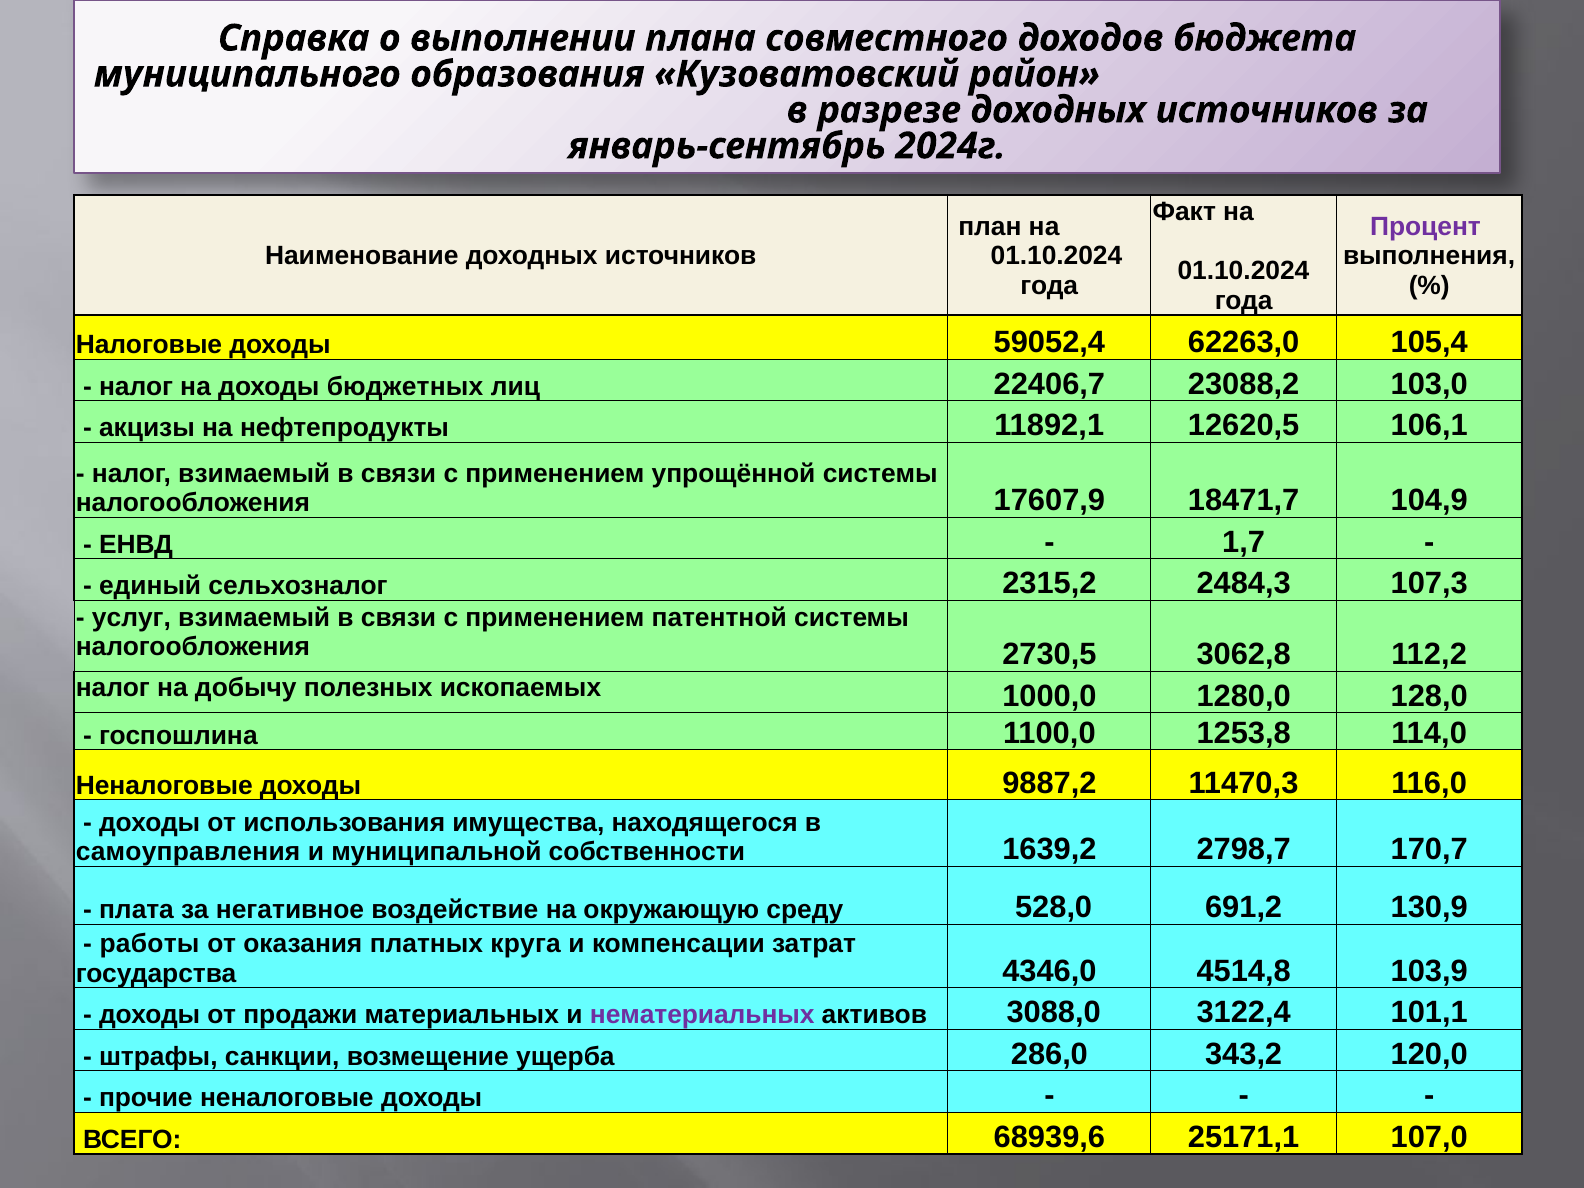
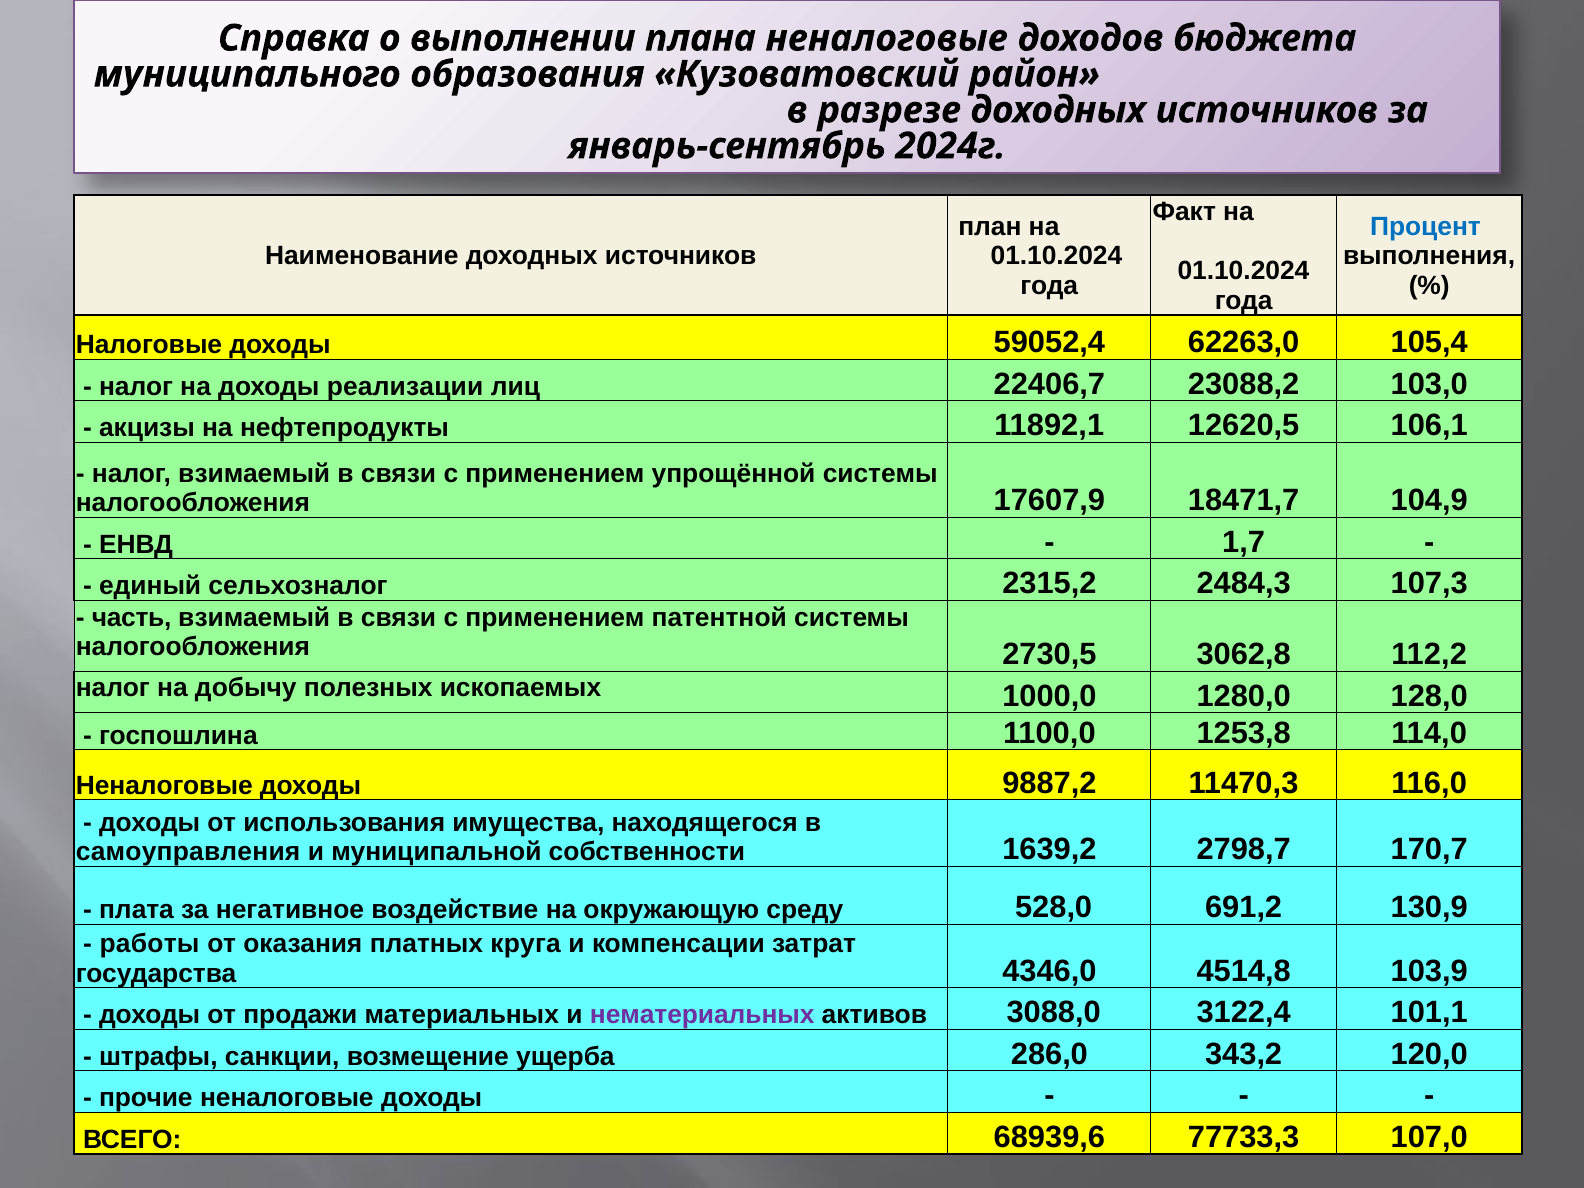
плана совместного: совместного -> неналоговые (887, 38)
Процент colour: purple -> blue (1425, 227)
бюджетных: бюджетных -> реализации (405, 386)
услуг: услуг -> часть (132, 617)
25171,1: 25171,1 -> 77733,3 (1244, 1137)
